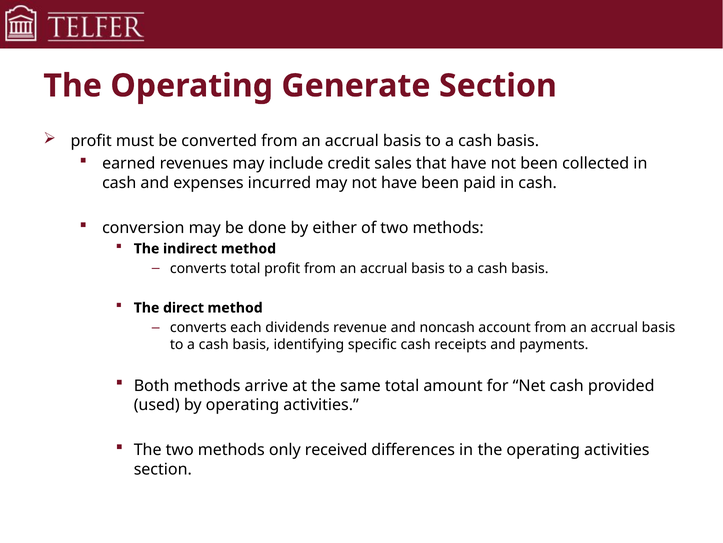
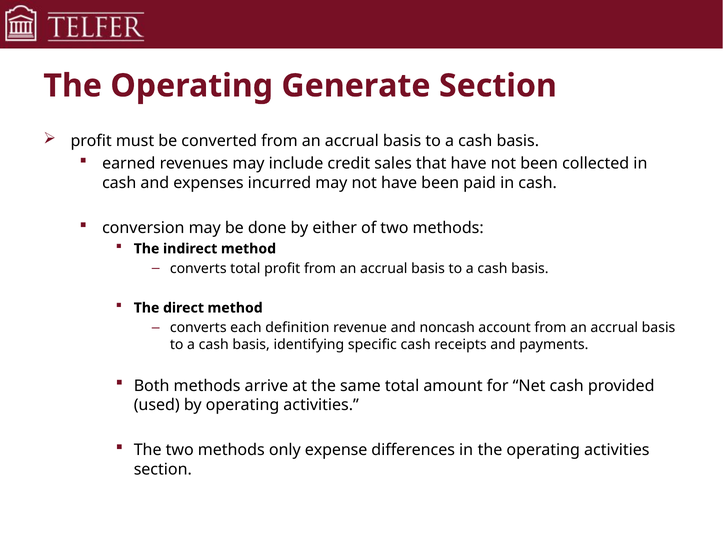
dividends: dividends -> definition (297, 327)
received: received -> expense (336, 449)
